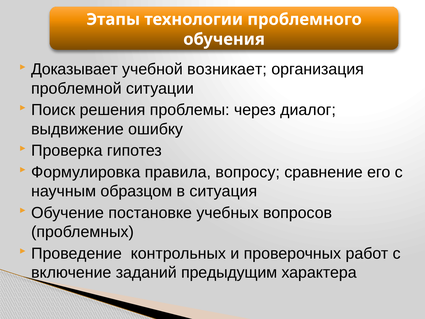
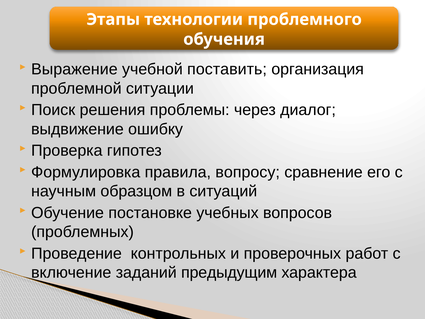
Доказывает: Доказывает -> Выражение (74, 69)
возникает: возникает -> поставить (227, 69)
ситуация: ситуация -> ситуаций (223, 191)
